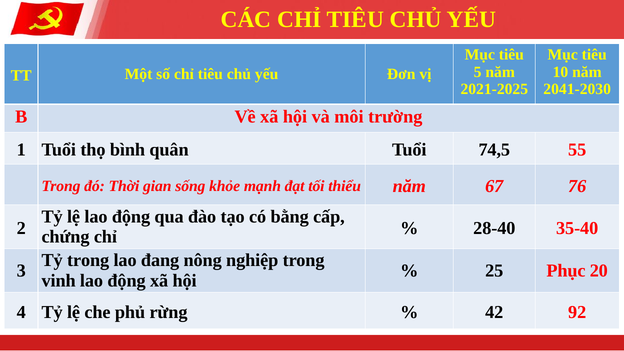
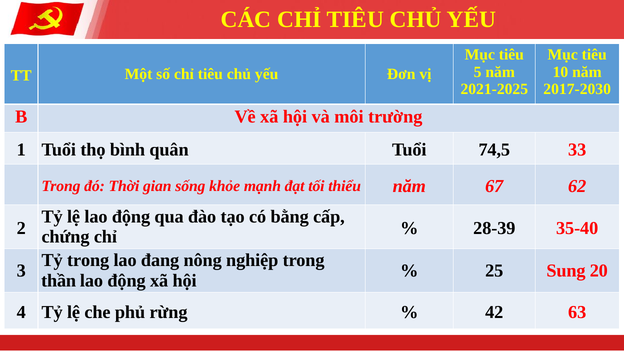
2041-2030: 2041-2030 -> 2017-2030 (577, 89)
55: 55 -> 33 (577, 150)
76: 76 -> 62 (577, 186)
28-40: 28-40 -> 28-39 (494, 228)
Phục: Phục -> Sung (566, 271)
vinh: vinh -> thần (59, 281)
92: 92 -> 63 (577, 312)
